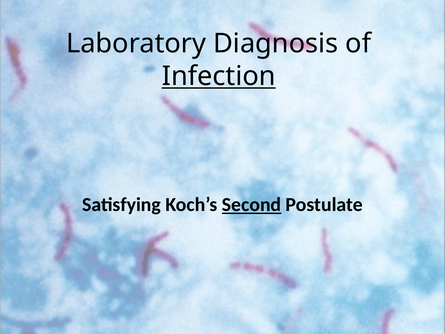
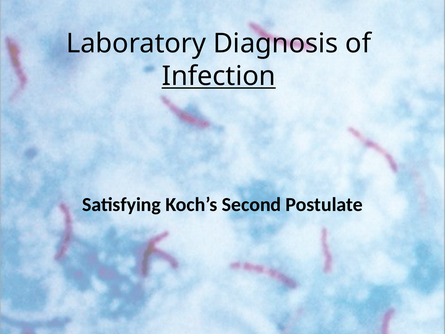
Second underline: present -> none (252, 205)
